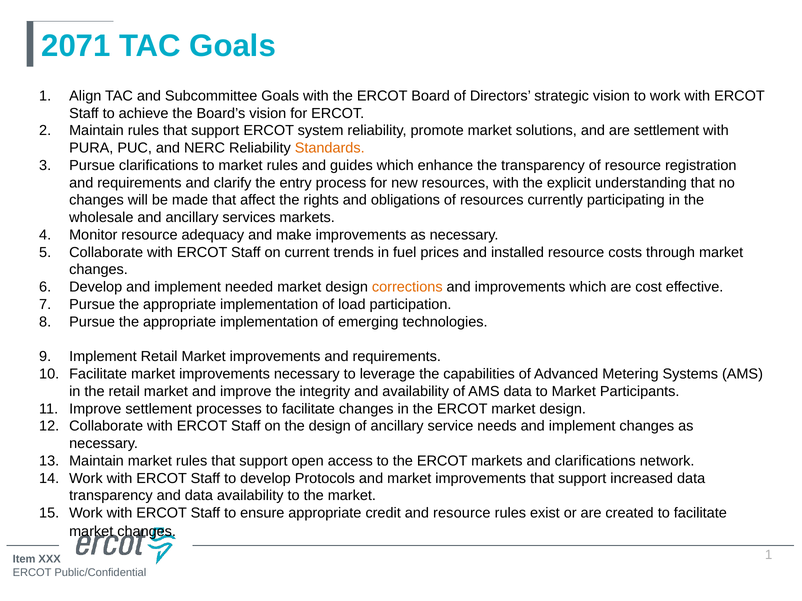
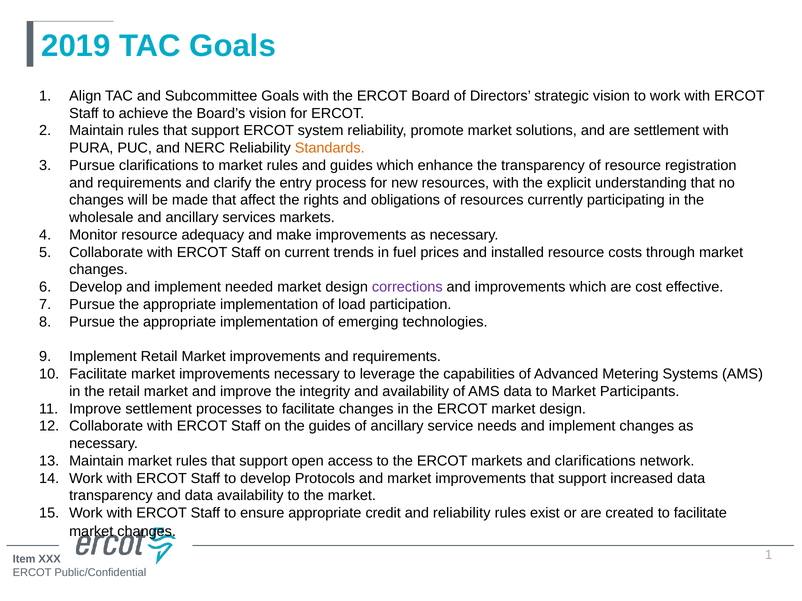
2071: 2071 -> 2019 (76, 46)
corrections colour: orange -> purple (407, 287)
the design: design -> guides (330, 426)
and resource: resource -> reliability (462, 513)
